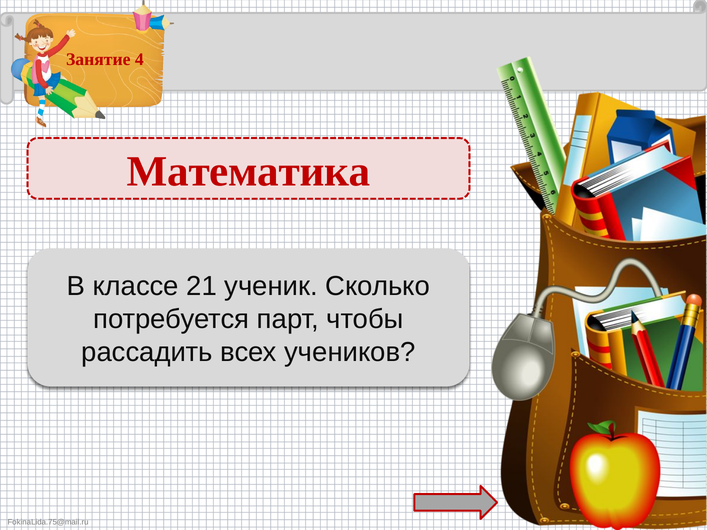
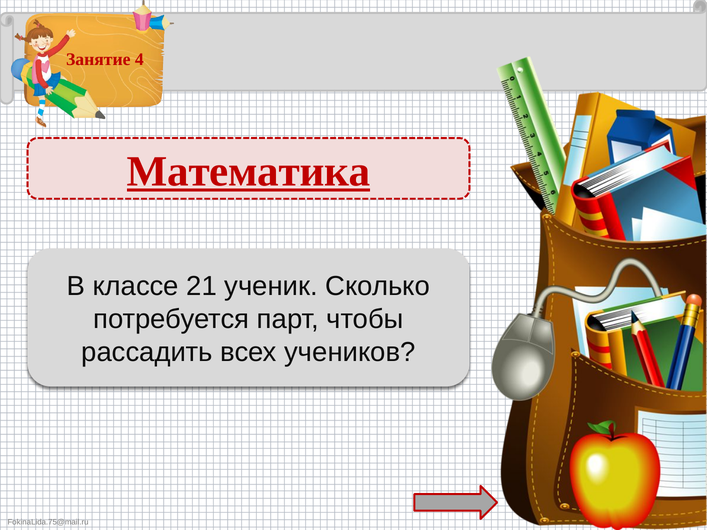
Математика underline: none -> present (249, 171)
